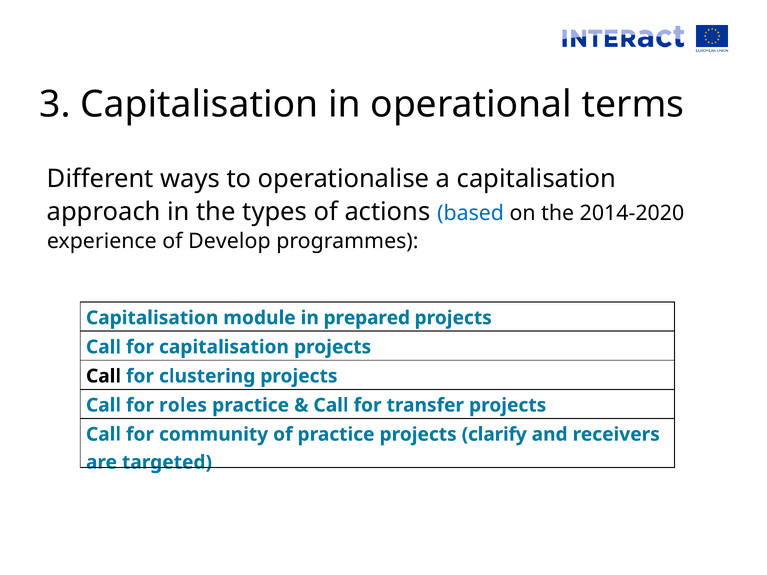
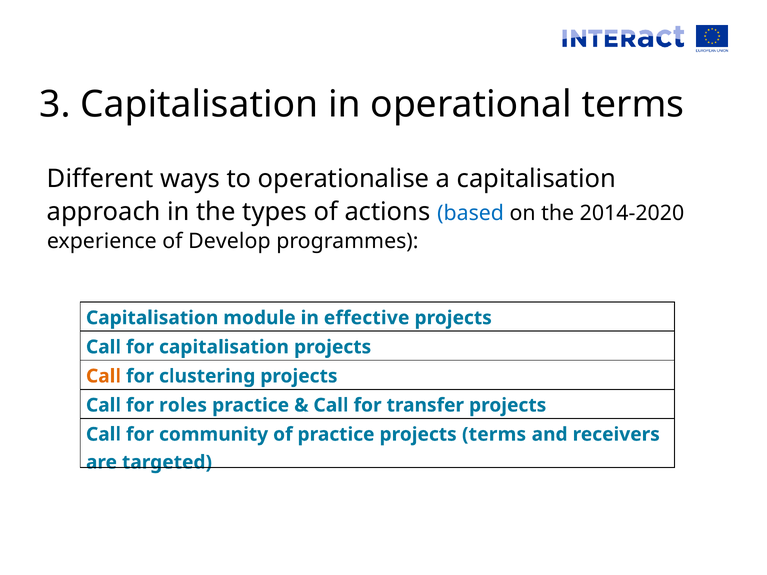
prepared: prepared -> effective (367, 318)
Call colour: black -> orange (104, 376)
projects clarify: clarify -> terms (494, 435)
